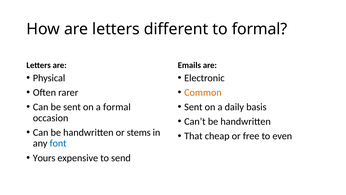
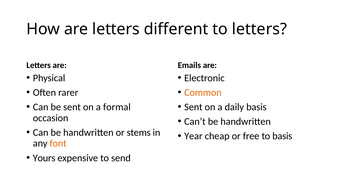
to formal: formal -> letters (259, 29)
That: That -> Year (193, 136)
to even: even -> basis (282, 136)
font colour: blue -> orange (58, 143)
